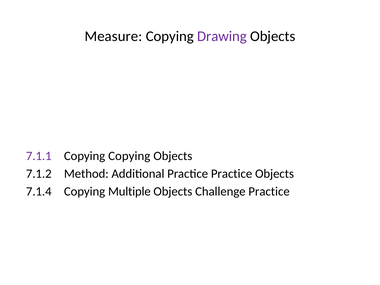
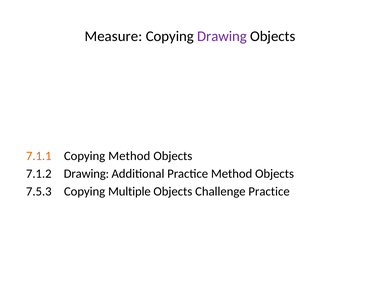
7.1.1 colour: purple -> orange (39, 156)
Copying Copying: Copying -> Method (129, 156)
7.1.2 Method: Method -> Drawing (86, 174)
Practice Practice: Practice -> Method (232, 174)
7.1.4: 7.1.4 -> 7.5.3 (39, 192)
